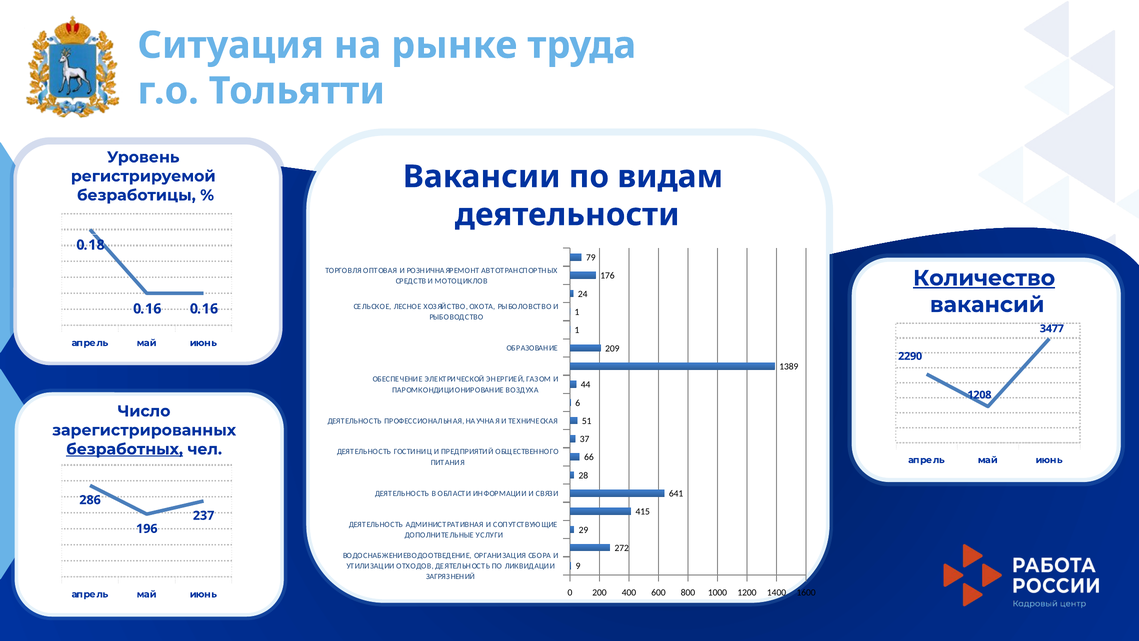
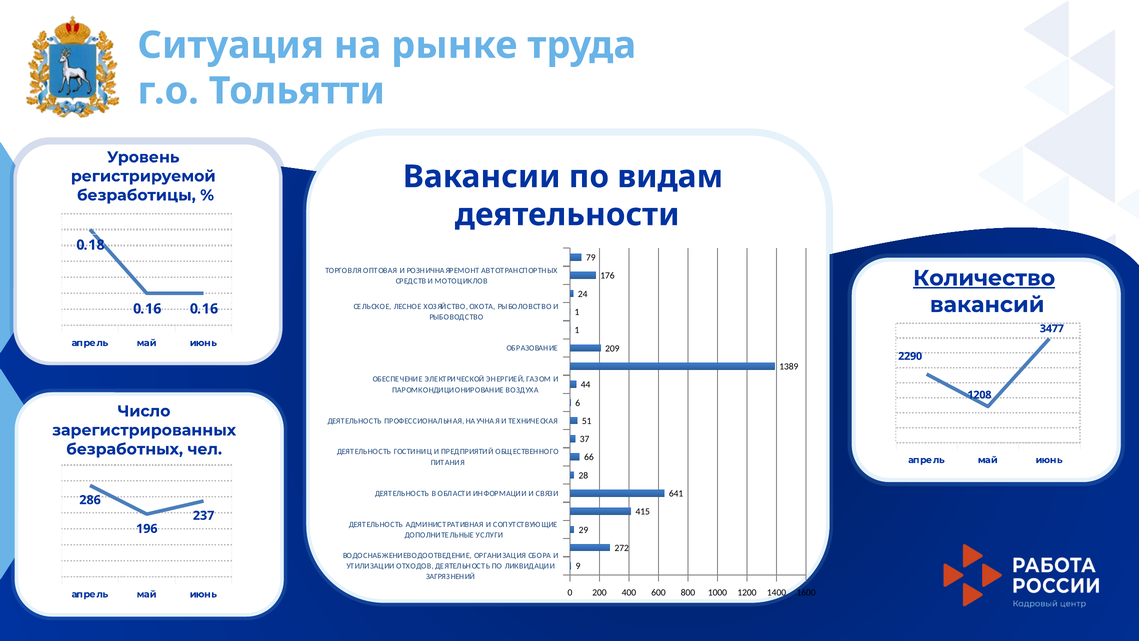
безработных underline: present -> none (125, 449)
